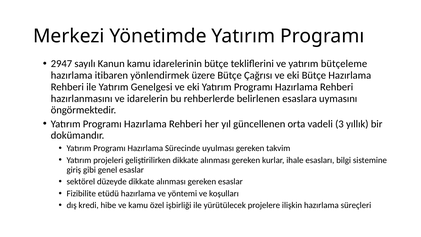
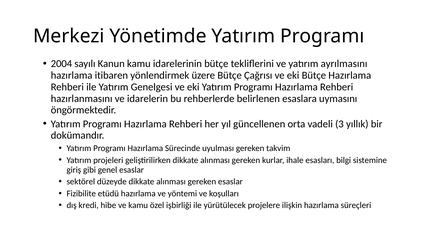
2947: 2947 -> 2004 (61, 64)
bütçeleme: bütçeleme -> ayrılmasını (344, 64)
